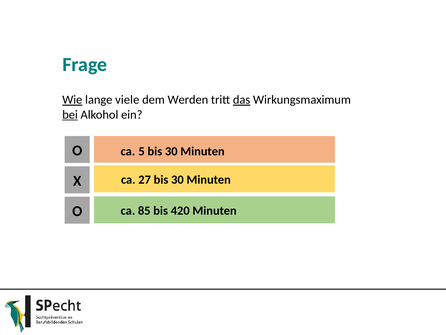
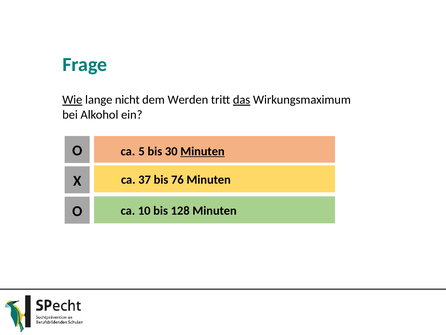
viele: viele -> nicht (127, 100)
bei underline: present -> none (70, 115)
Minuten underline: none -> present (203, 151)
27: 27 -> 37 (145, 179)
30: 30 -> 76 (177, 179)
85: 85 -> 10 (144, 210)
420: 420 -> 128 (180, 210)
